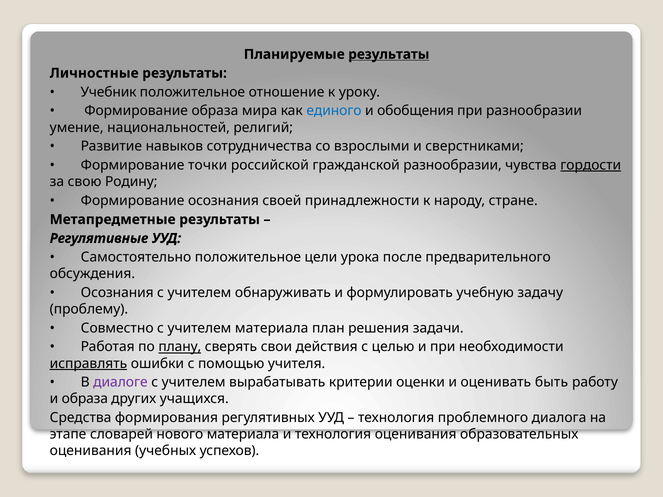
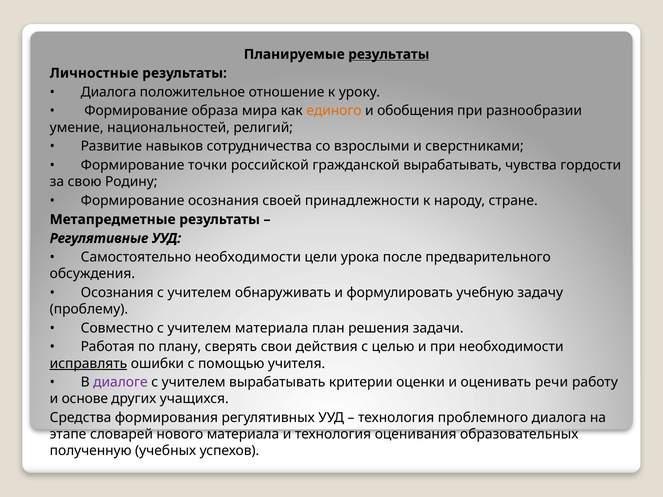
Учебник: Учебник -> Диалога (109, 92)
единого colour: blue -> orange (334, 111)
гражданской разнообразии: разнообразии -> вырабатывать (453, 165)
гордости underline: present -> none (591, 165)
Самостоятельно положительное: положительное -> необходимости (248, 257)
плану underline: present -> none (180, 347)
быть: быть -> речи (552, 383)
и образа: образа -> основе (85, 399)
оценивания: оценивания -> полученную (91, 451)
